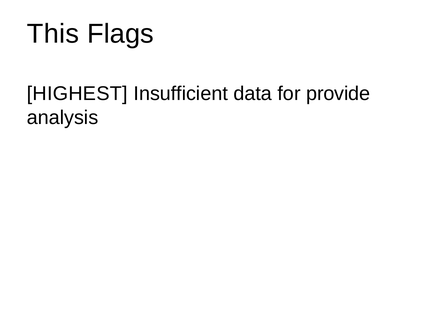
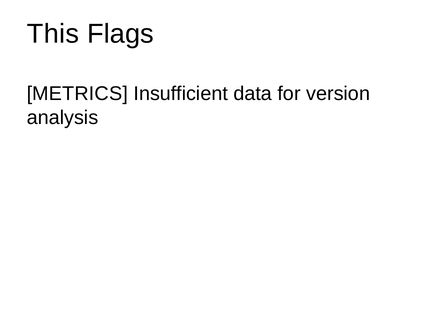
HIGHEST: HIGHEST -> METRICS (77, 94)
provide: provide -> version (338, 94)
